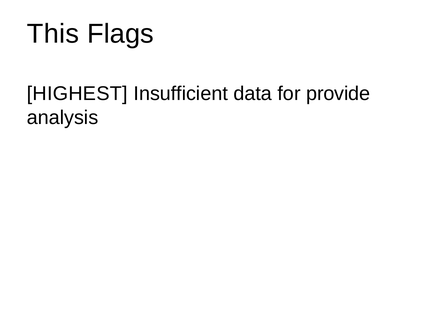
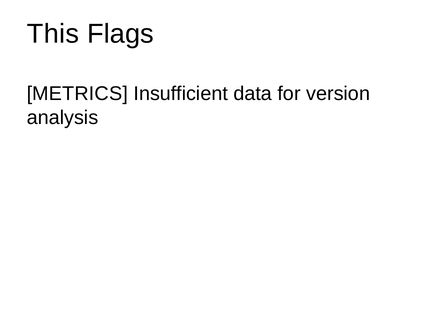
HIGHEST: HIGHEST -> METRICS (77, 94)
provide: provide -> version (338, 94)
